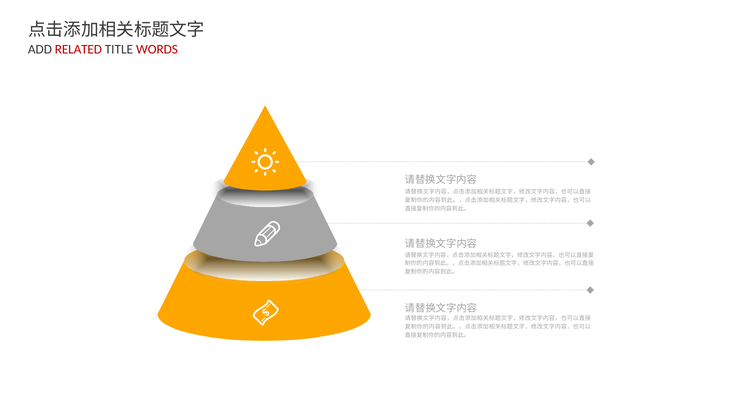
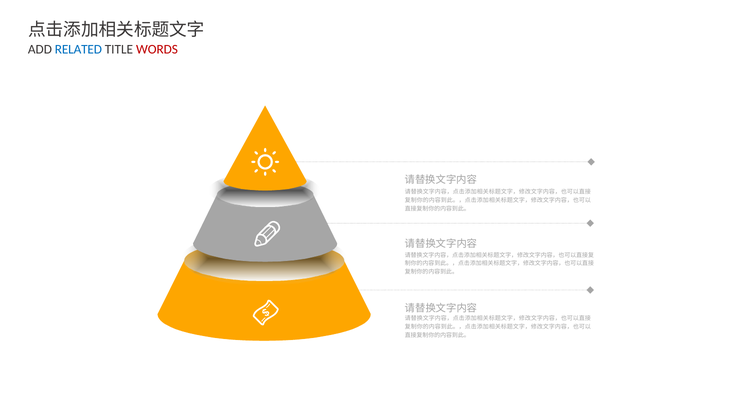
RELATED colour: red -> blue (78, 50)
